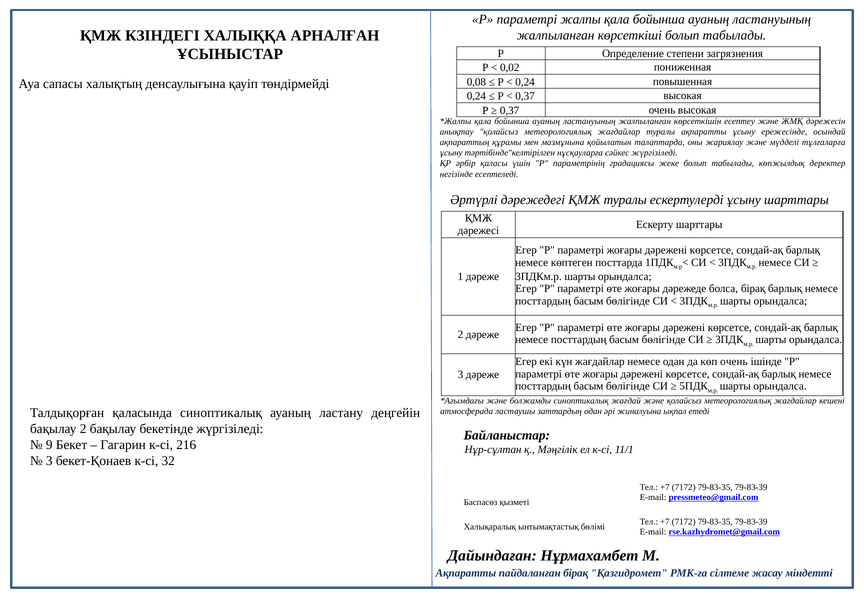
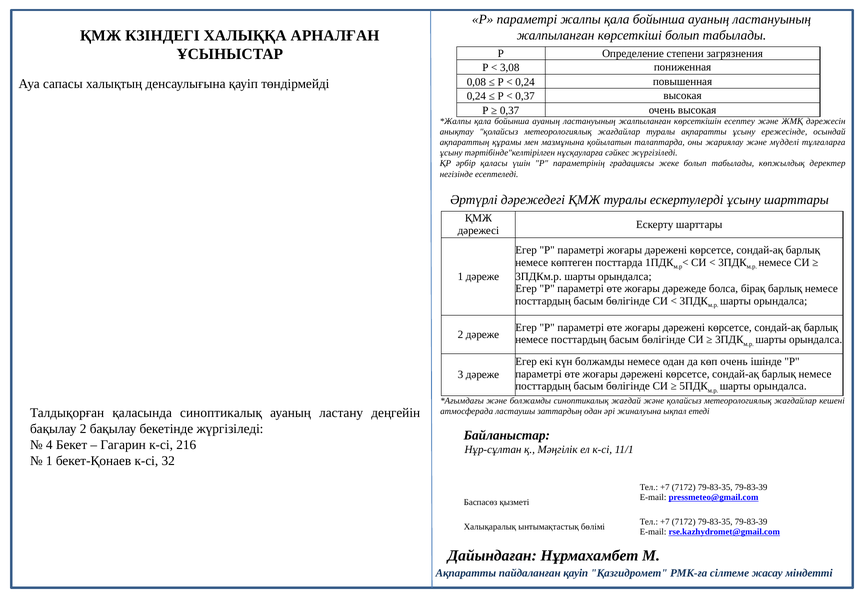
0,02: 0,02 -> 3,08 (510, 68)
күн жағдайлар: жағдайлар -> болжамды (600, 362)
9: 9 -> 4 (49, 445)
3: 3 -> 1 (49, 461)
пайдаланған бірақ: бірақ -> қауіп (576, 573)
